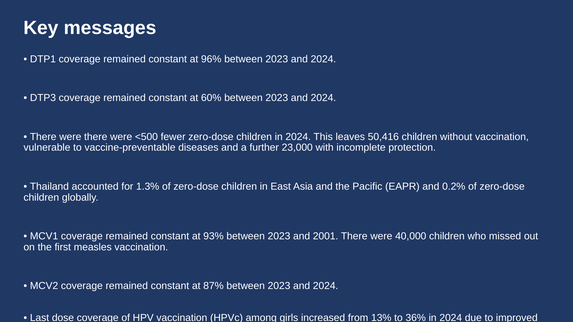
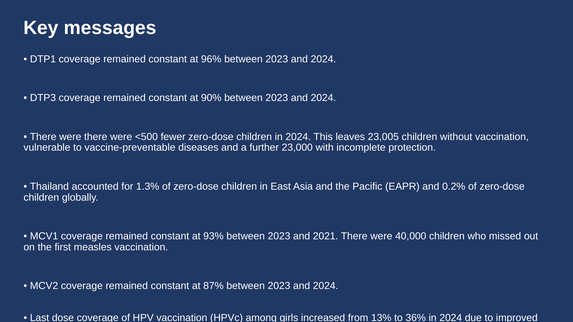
60%: 60% -> 90% (211, 98)
50,416: 50,416 -> 23,005 (383, 137)
2001: 2001 -> 2021 (326, 236)
